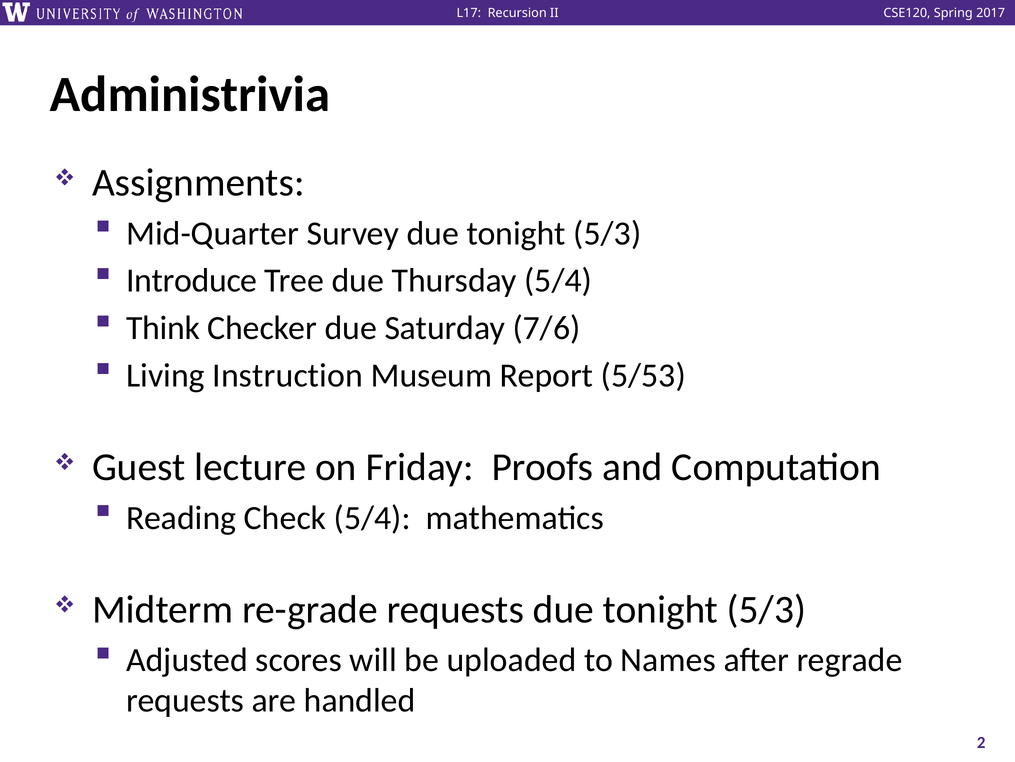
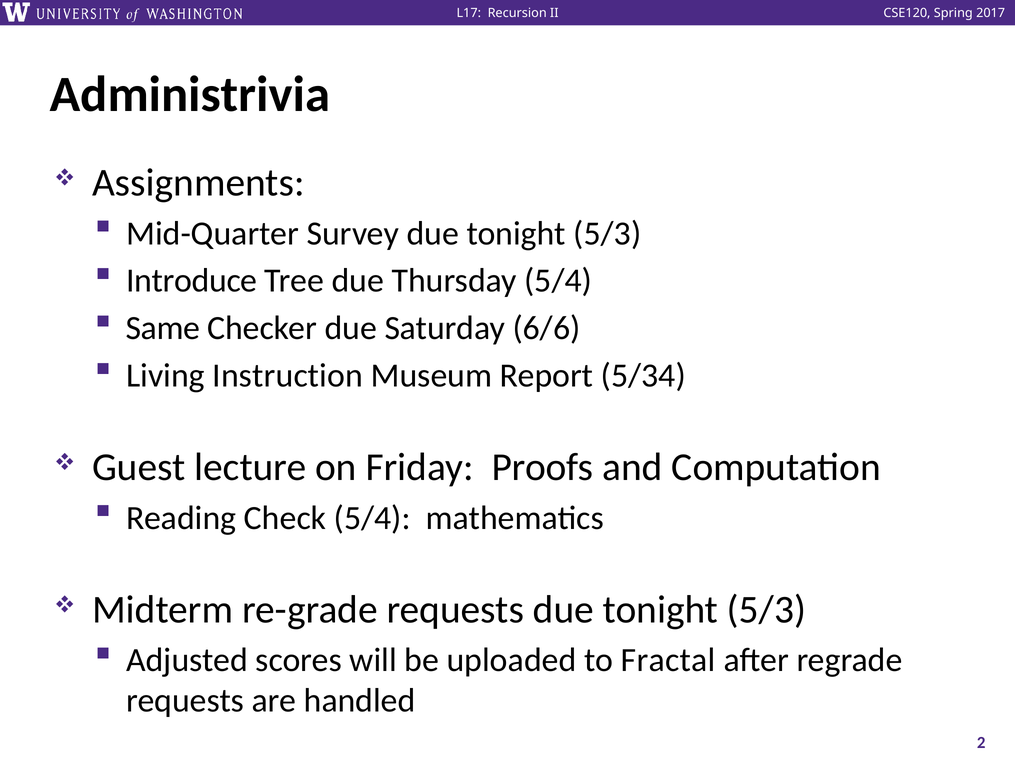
Think: Think -> Same (163, 328)
7/6: 7/6 -> 6/6 (546, 328)
5/53: 5/53 -> 5/34 (643, 375)
Names: Names -> Fractal (668, 659)
